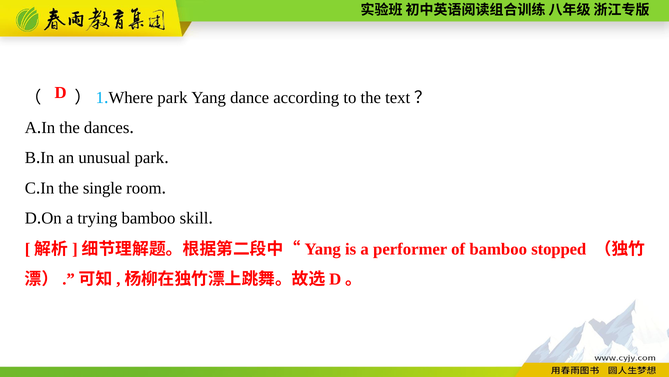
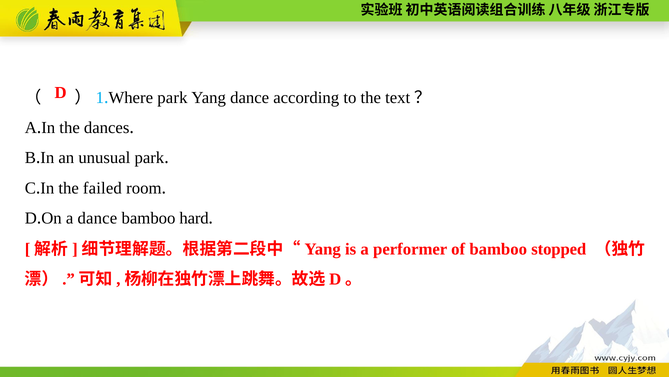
single: single -> failed (102, 188)
a trying: trying -> dance (97, 218)
skill: skill -> hard (194, 218)
